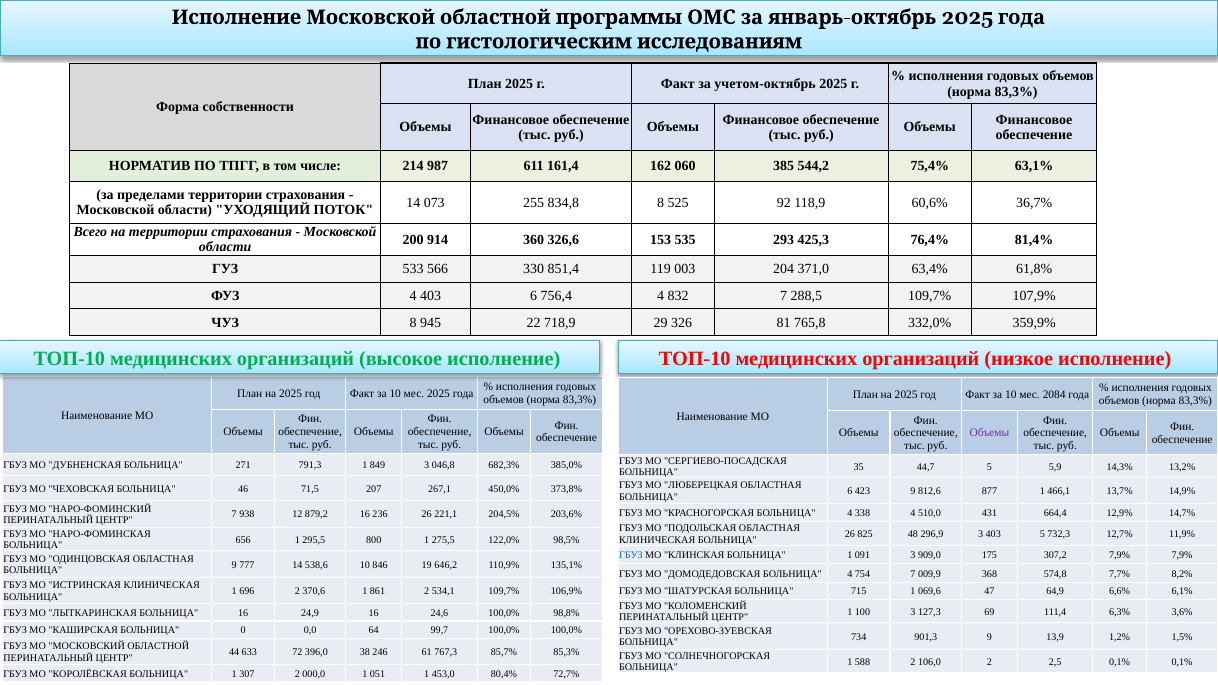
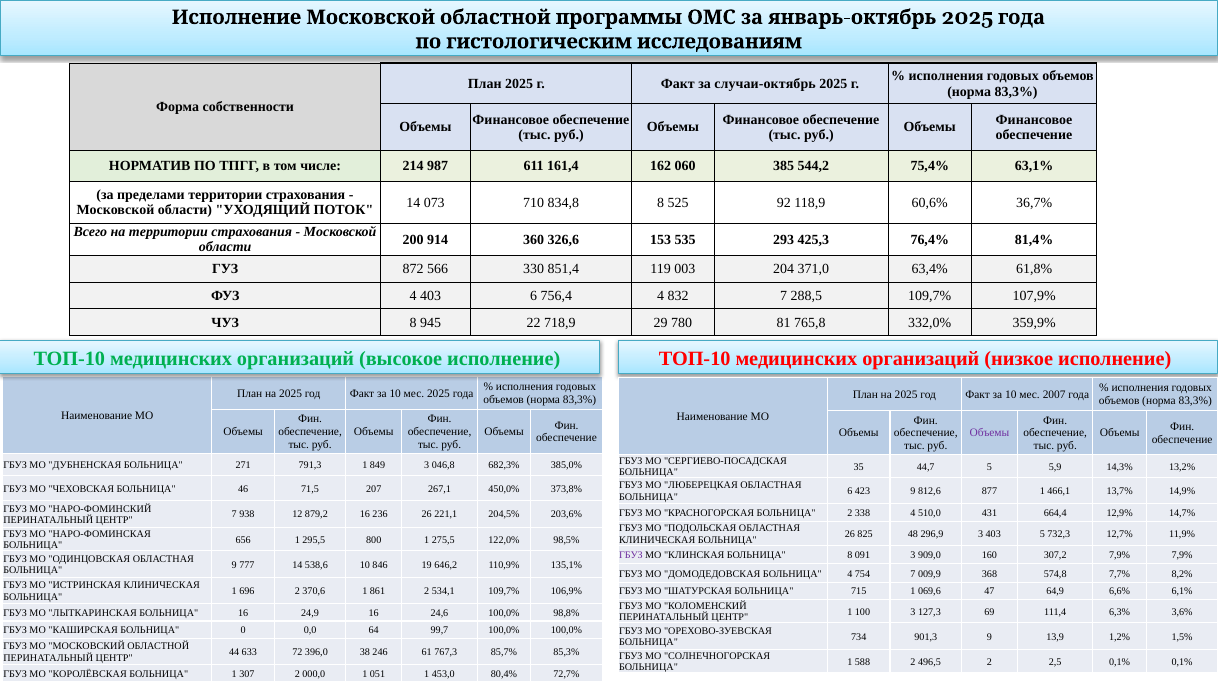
учетом-октябрь: учетом-октябрь -> случаи-октябрь (765, 84)
255: 255 -> 710 (534, 203)
533: 533 -> 872 (413, 269)
326: 326 -> 780 (682, 323)
2084: 2084 -> 2007 (1054, 395)
КРАСНОГОРСКАЯ БОЛЬНИЦА 4: 4 -> 2 (850, 513)
ГБУЗ colour: blue -> purple (631, 555)
КЛИНСКАЯ БОЛЬНИЦА 1: 1 -> 8 (850, 555)
175: 175 -> 160 (989, 555)
106,0: 106,0 -> 496,5 (929, 662)
